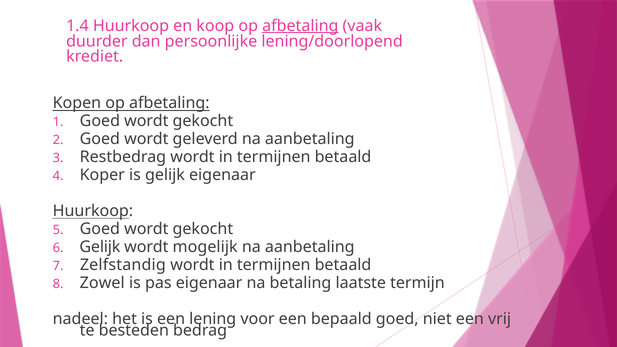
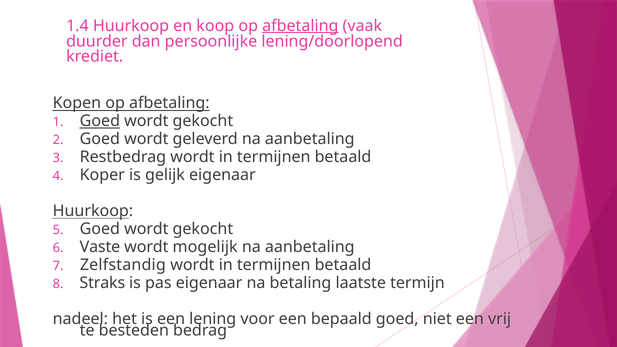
Goed underline: none -> present (100, 121)
Gelijk: Gelijk -> Vaste (100, 247)
Zowel: Zowel -> Straks (102, 283)
